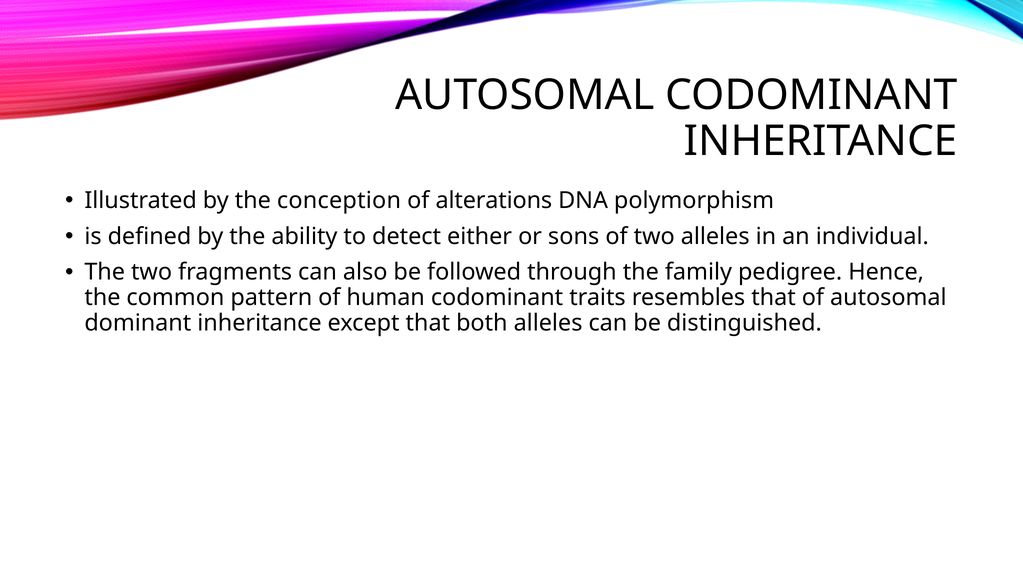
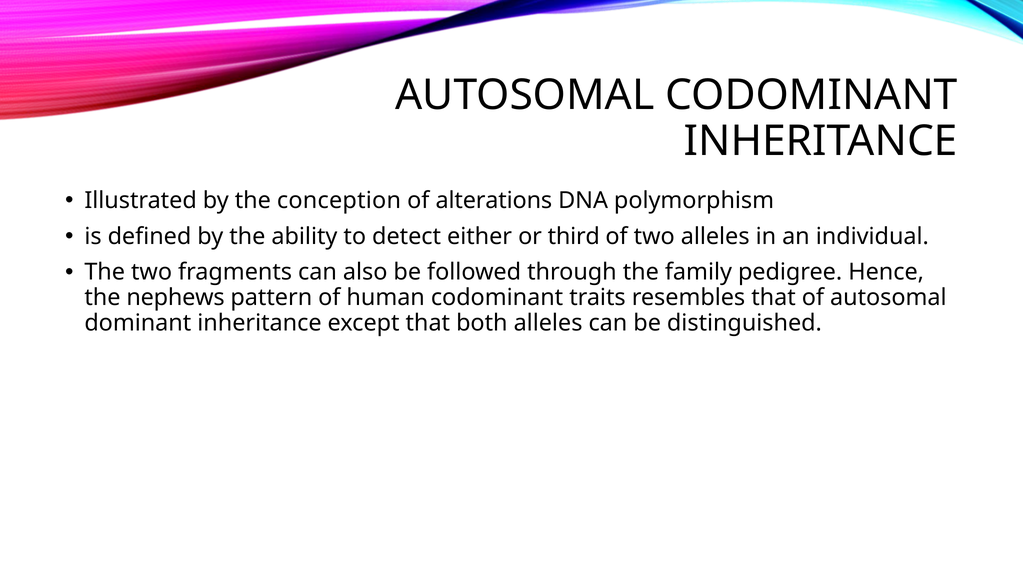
sons: sons -> third (574, 236)
common: common -> nephews (176, 298)
